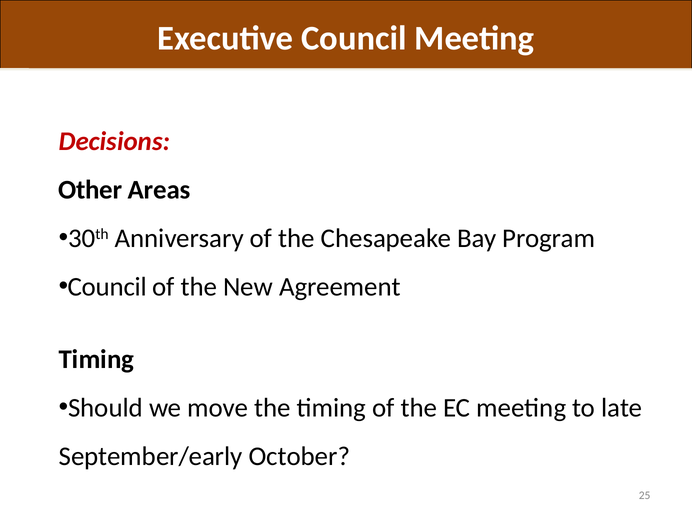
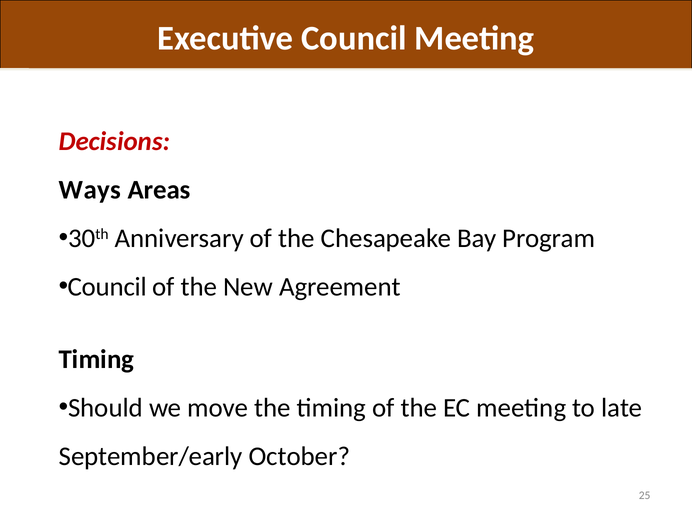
Other: Other -> Ways (90, 190)
